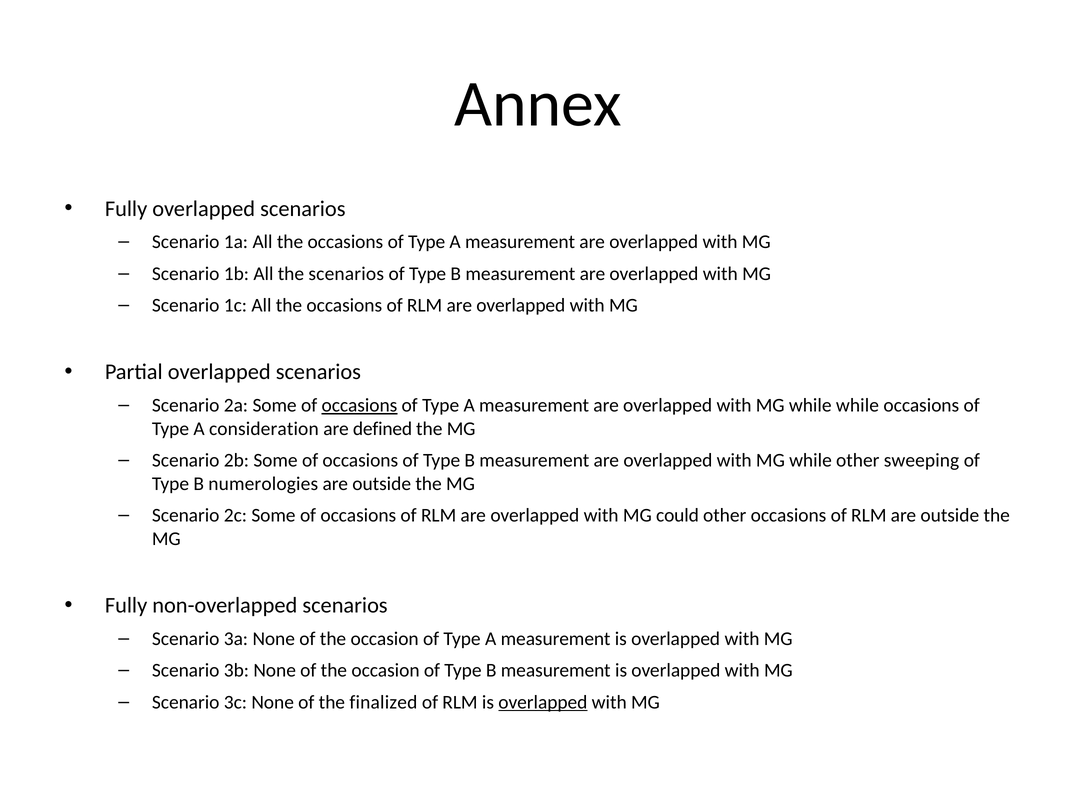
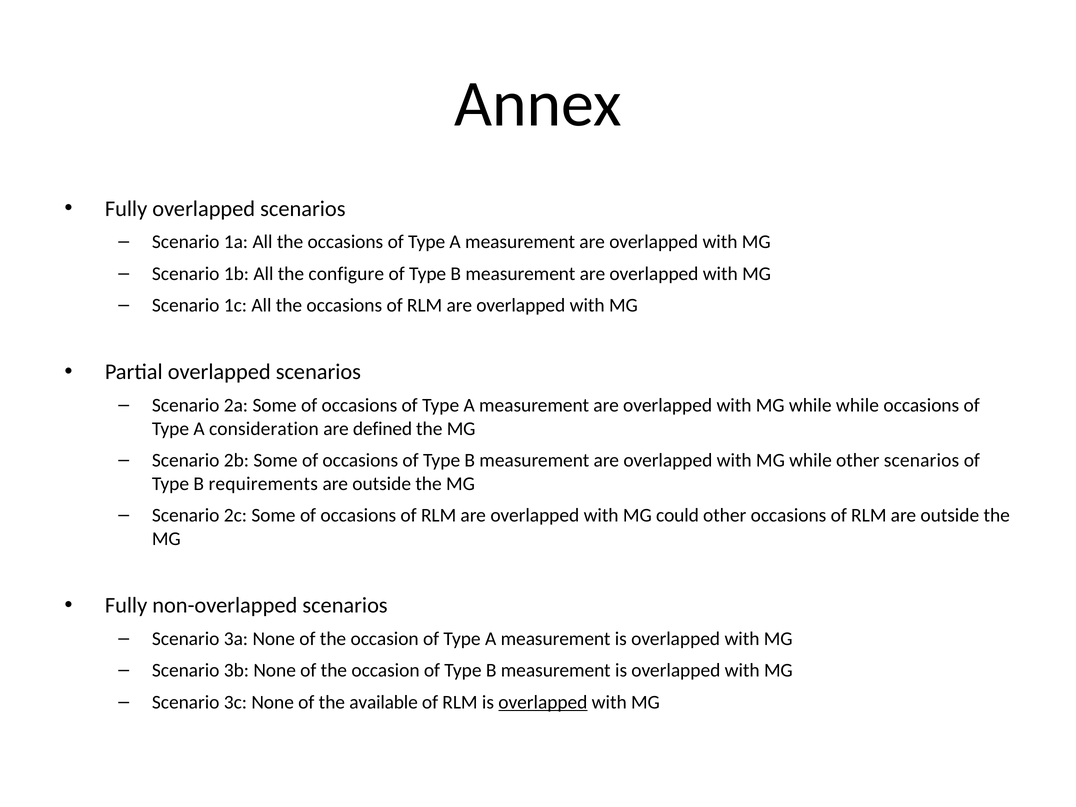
the scenarios: scenarios -> configure (346, 274)
occasions underline: present -> none (359, 405)
other sweeping: sweeping -> scenarios (921, 460)
numerologies: numerologies -> requirements (263, 484)
finalized: finalized -> available (384, 702)
